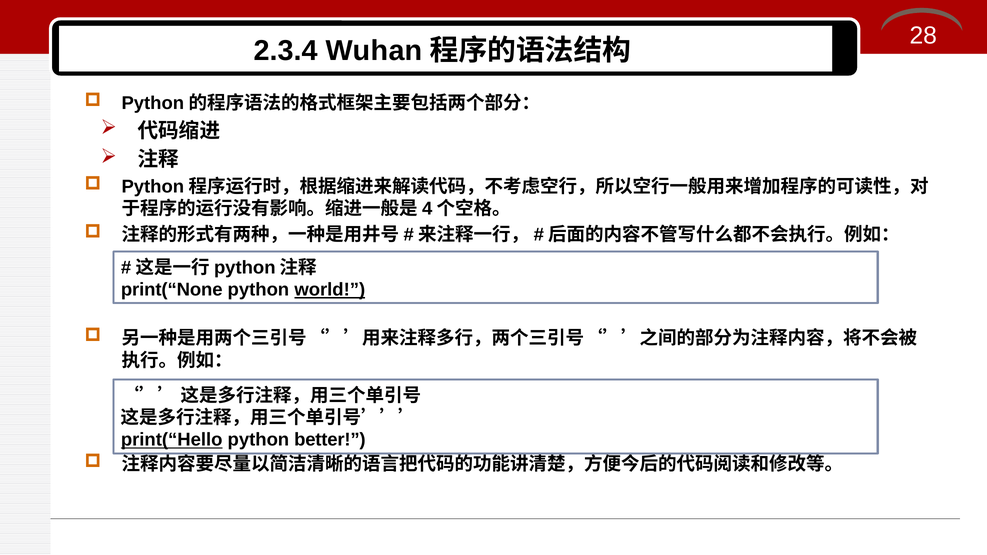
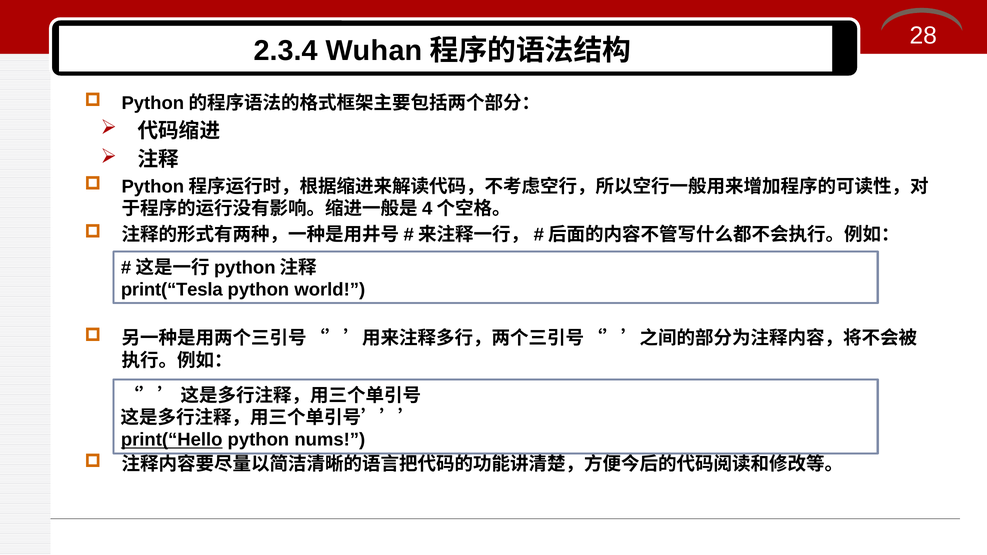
print(“None: print(“None -> print(“Tesla (172, 290)
world underline: present -> none (330, 290)
better: better -> nums (330, 440)
